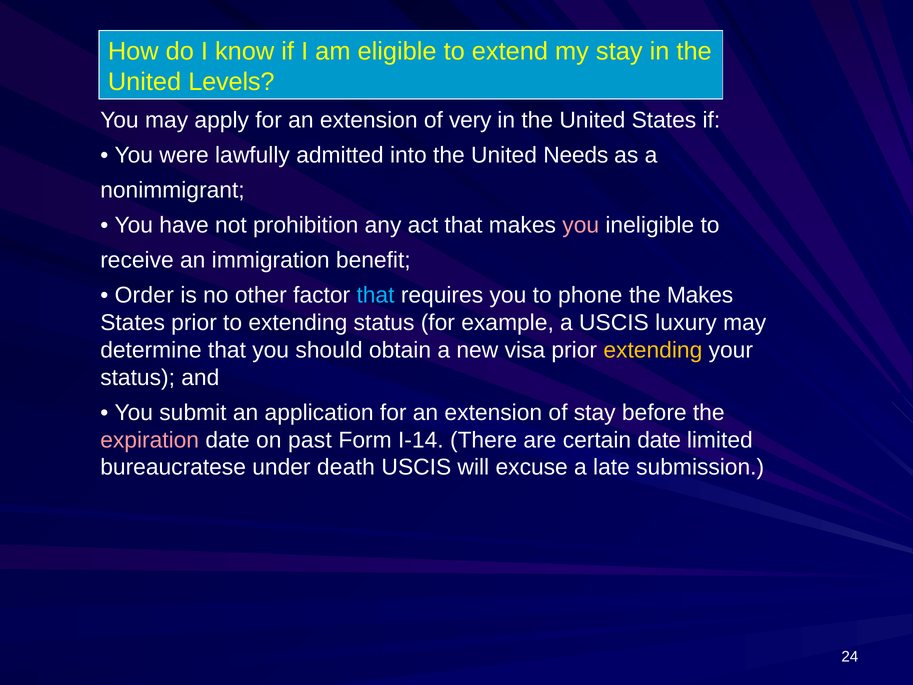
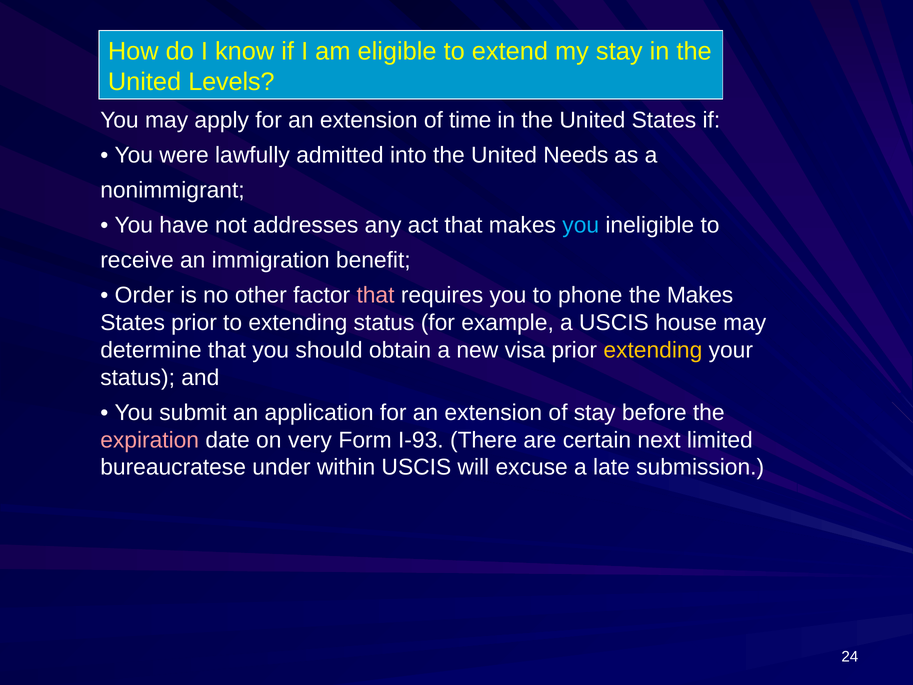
very: very -> time (470, 120)
prohibition: prohibition -> addresses (306, 225)
you colour: pink -> light blue (581, 225)
that colour: light blue -> pink (376, 295)
luxury: luxury -> house (686, 323)
past: past -> very (310, 440)
I-14: I-14 -> I-93 (421, 440)
certain date: date -> next (659, 440)
death: death -> within (346, 467)
